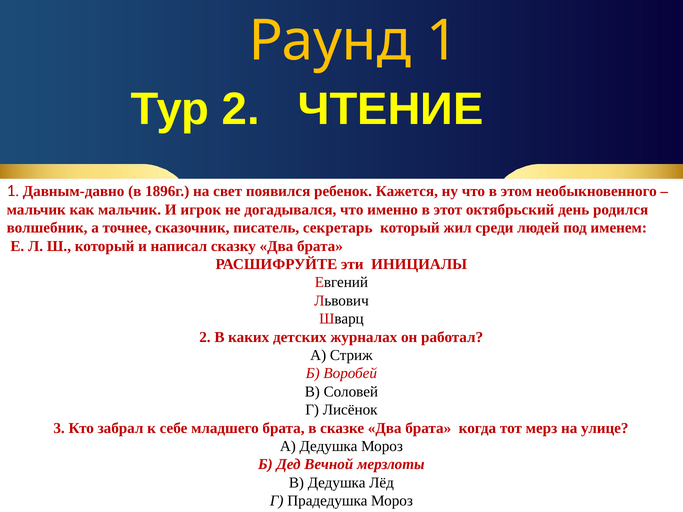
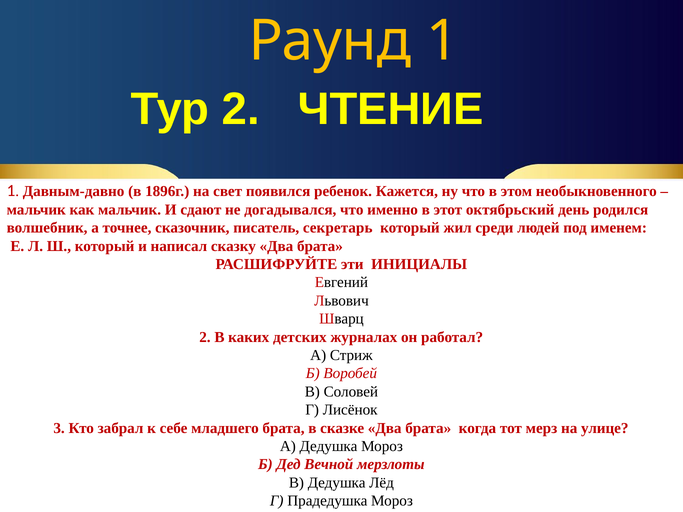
игрок: игрок -> сдают (201, 210)
